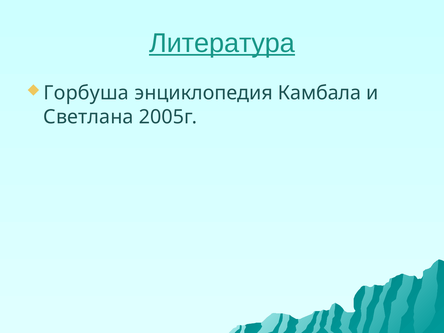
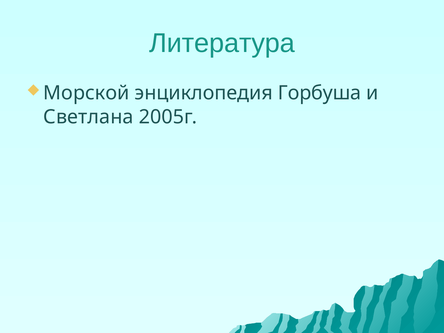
Литература underline: present -> none (222, 43)
Горбуша: Горбуша -> Морской (86, 93)
Камбала: Камбала -> Горбуша (320, 93)
